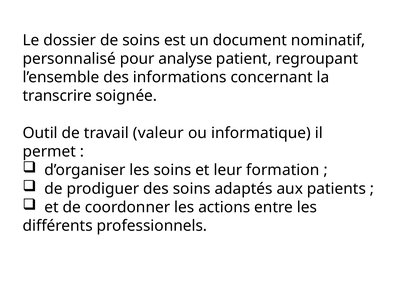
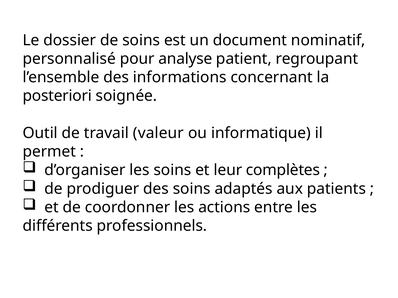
transcrire: transcrire -> posteriori (57, 96)
formation: formation -> complètes (283, 170)
